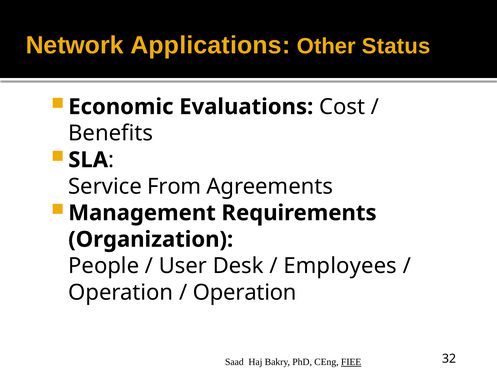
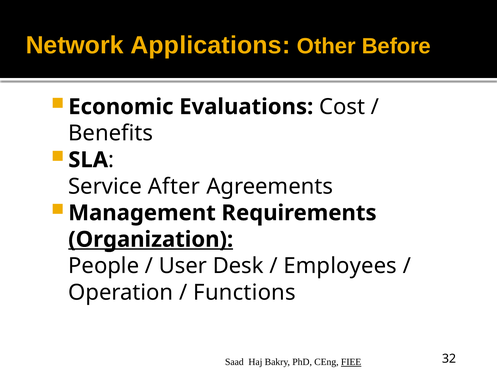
Status: Status -> Before (396, 46)
From: From -> After (174, 186)
Organization underline: none -> present (151, 239)
Operation: Operation -> Functions (245, 292)
